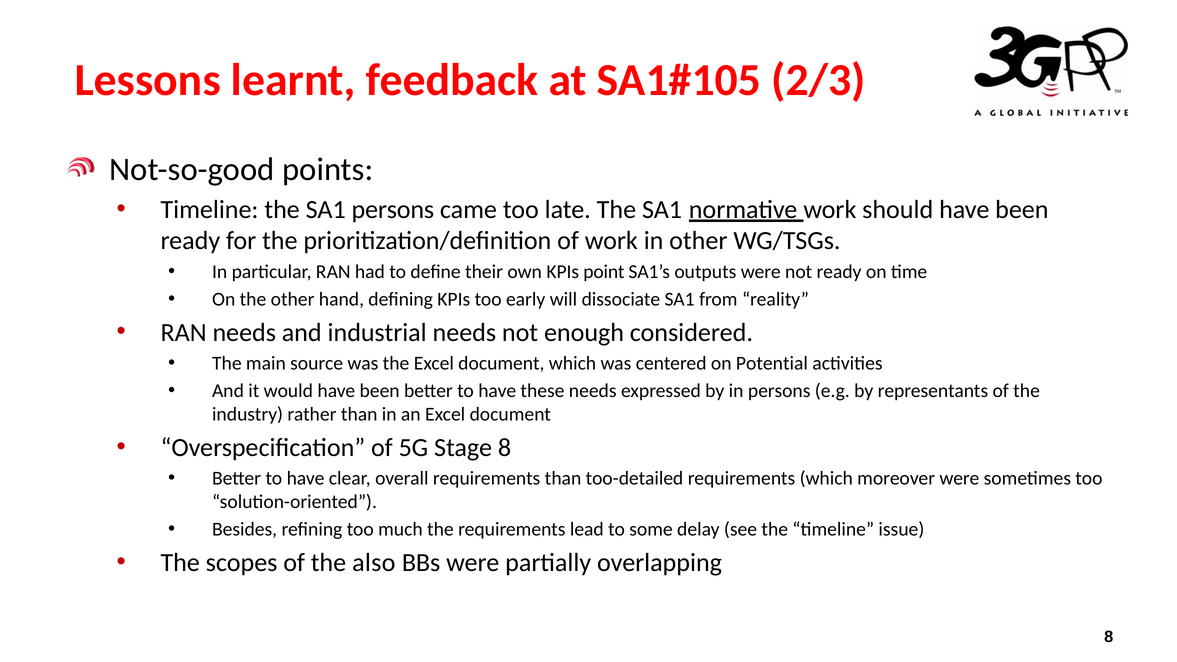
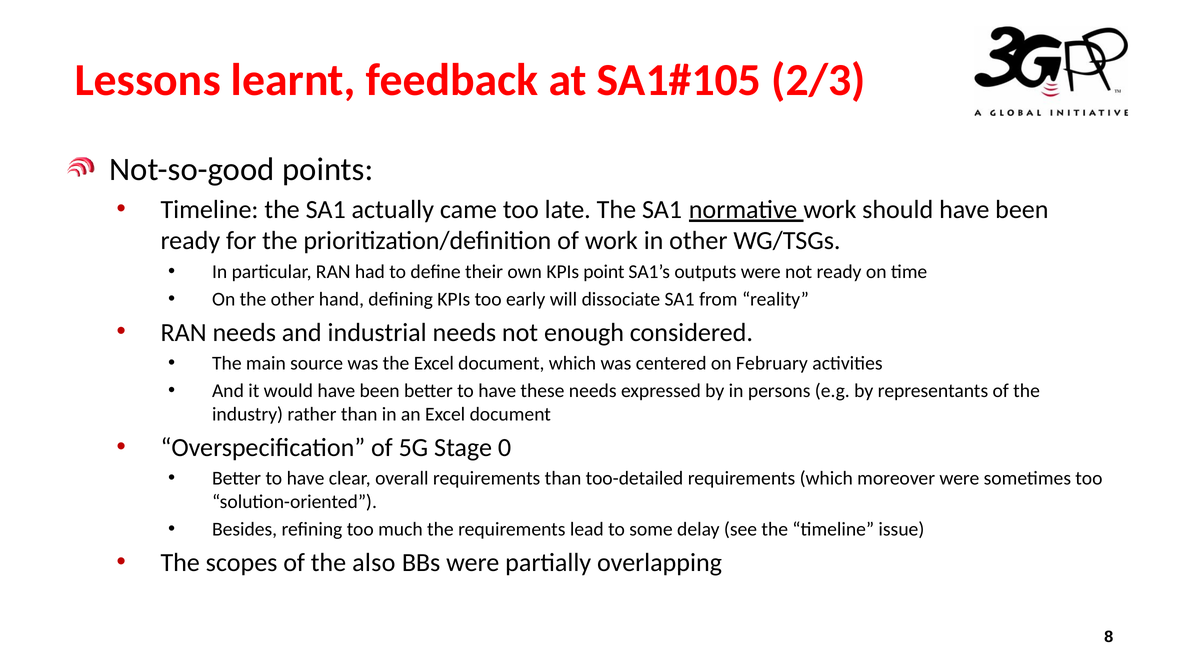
SA1 persons: persons -> actually (393, 209)
Potential: Potential -> February (772, 363)
Stage 8: 8 -> 0 (505, 448)
